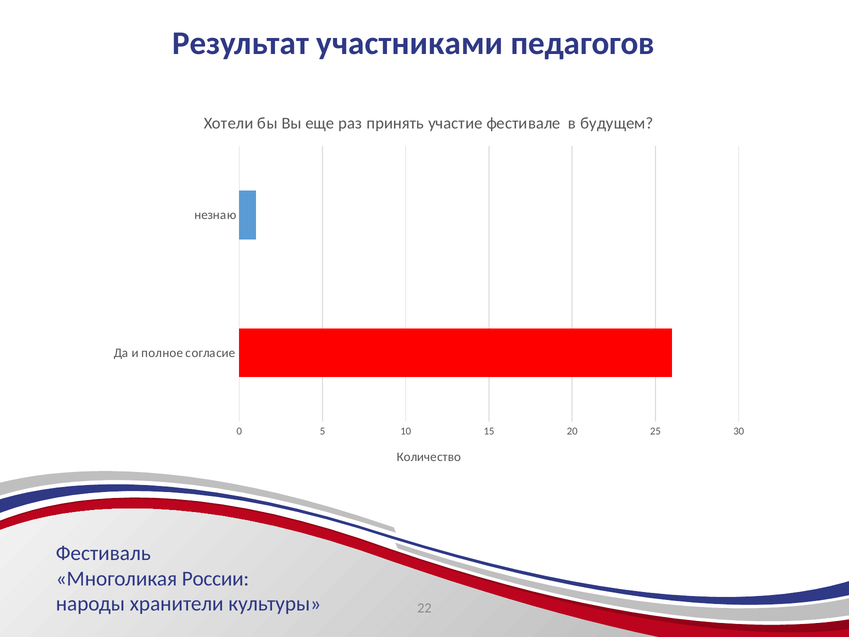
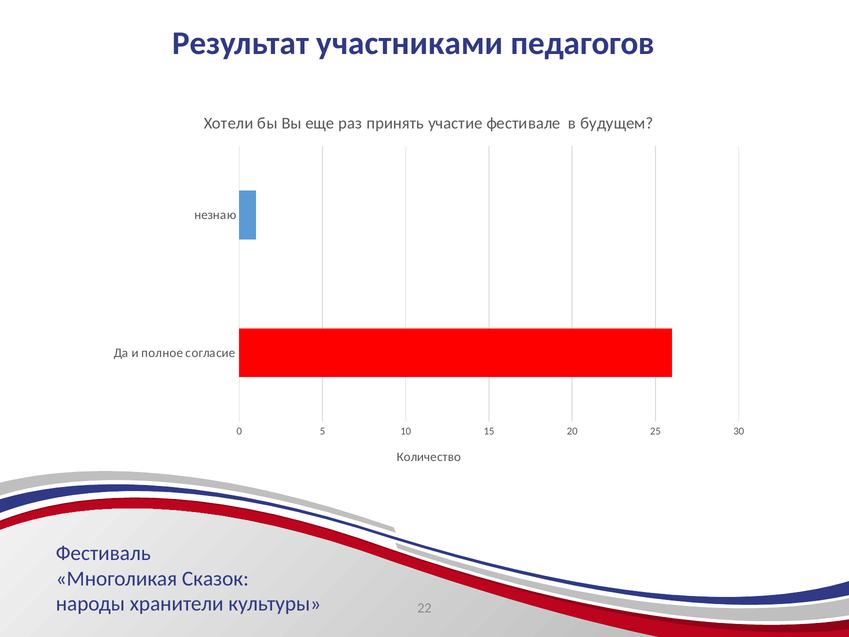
России: России -> Сказок (215, 578)
